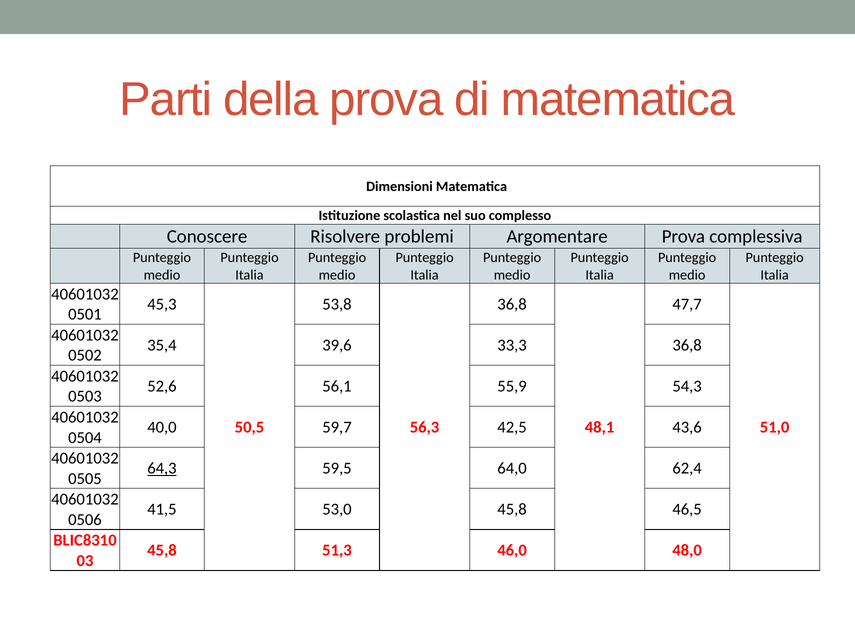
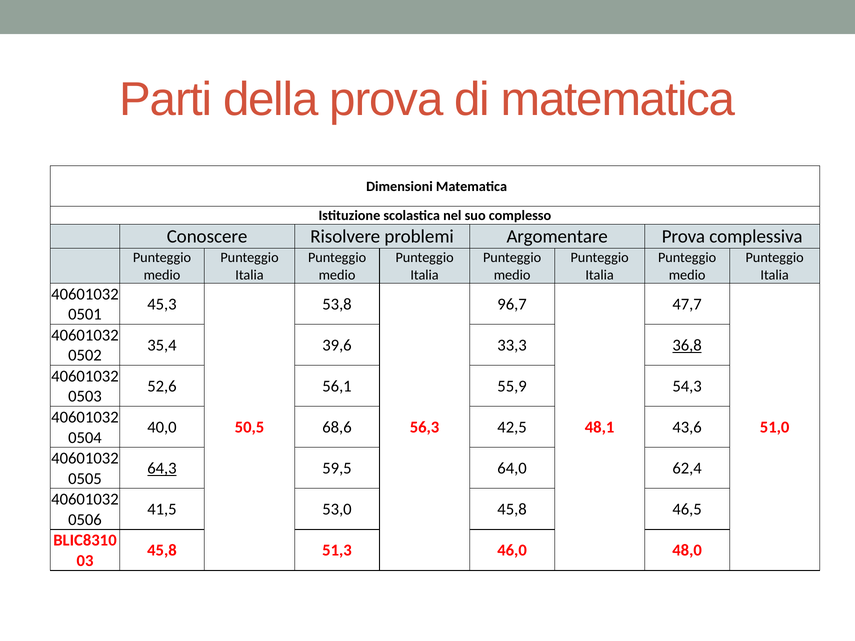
36,8: 36,8 -> 96,7 (512, 305)
36,8 underline: none -> present (687, 346)
59,7: 59,7 -> 68,6 (337, 428)
